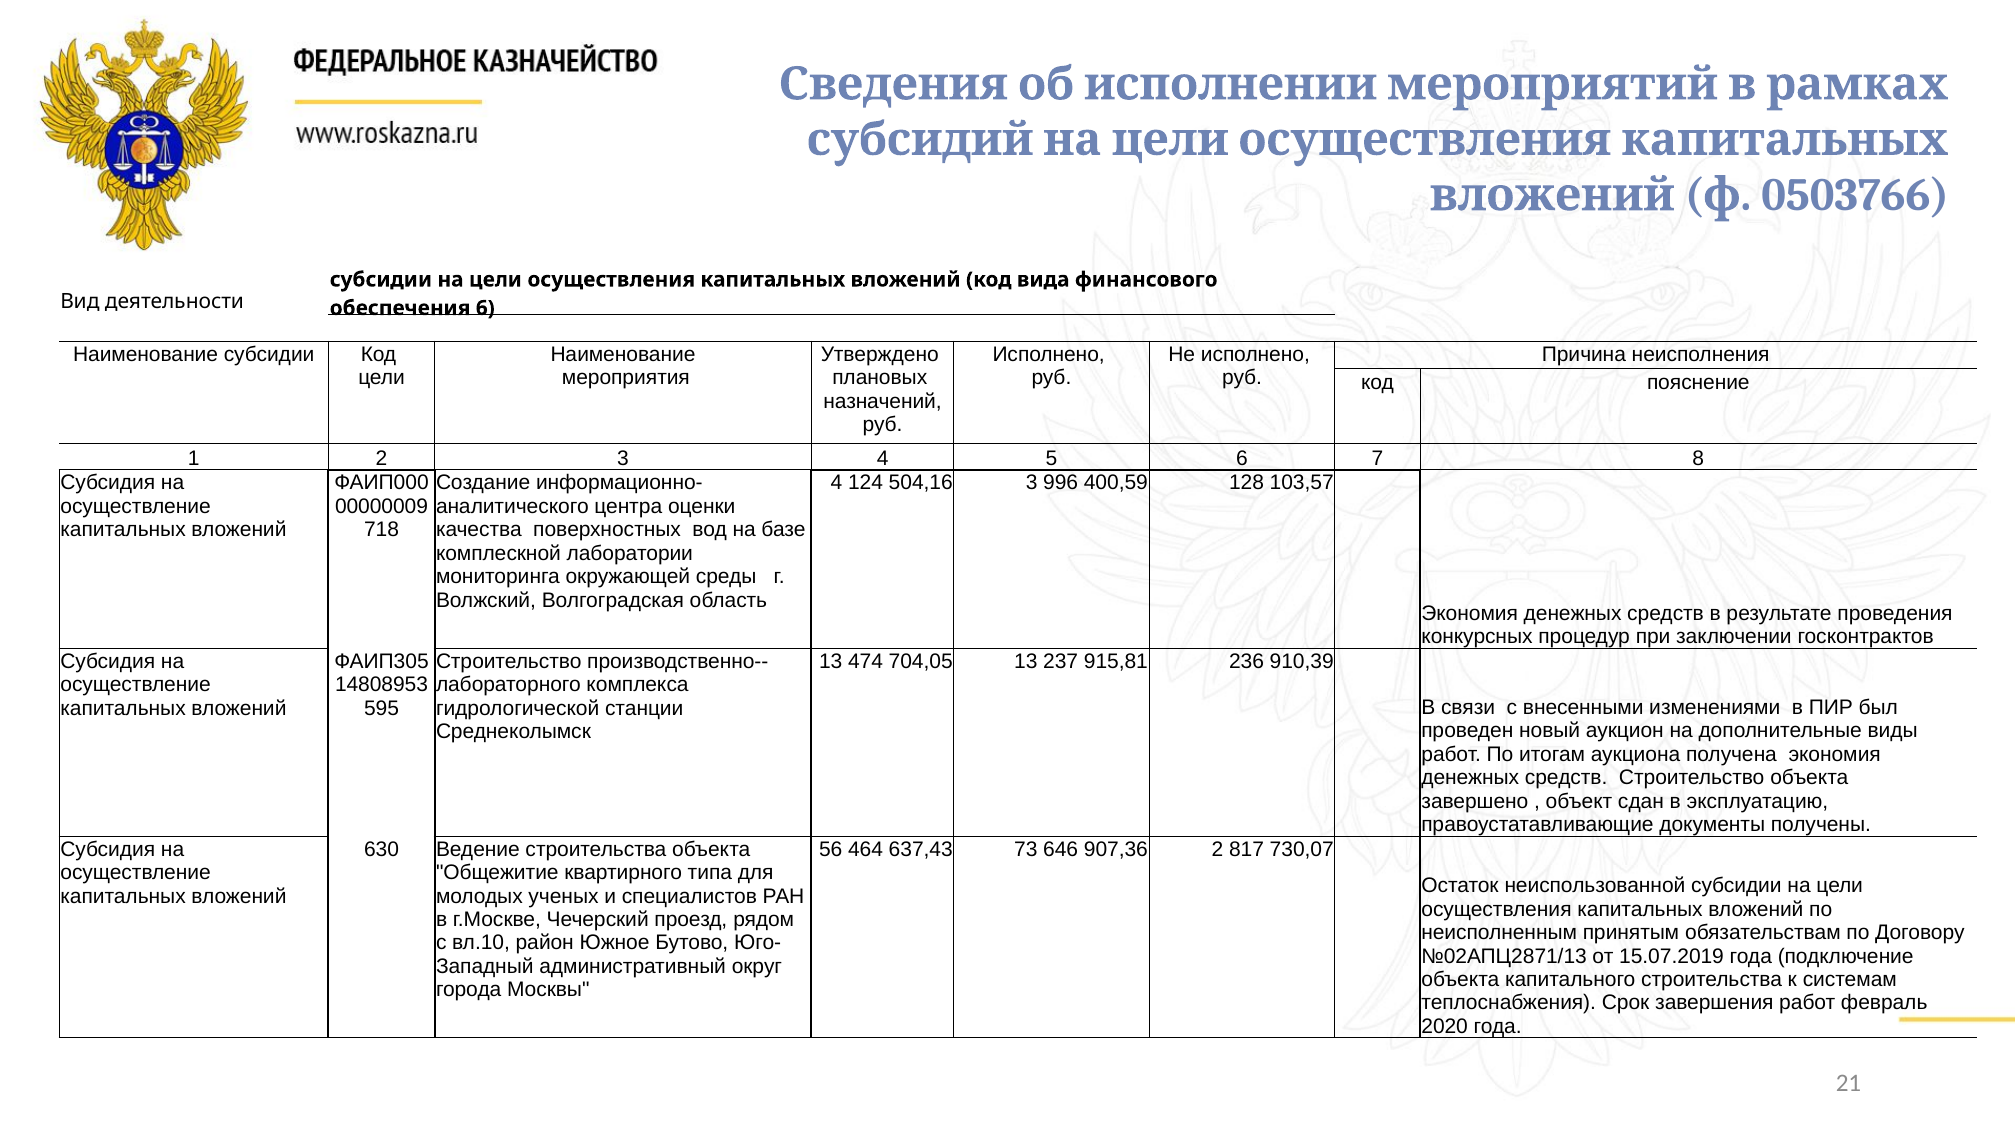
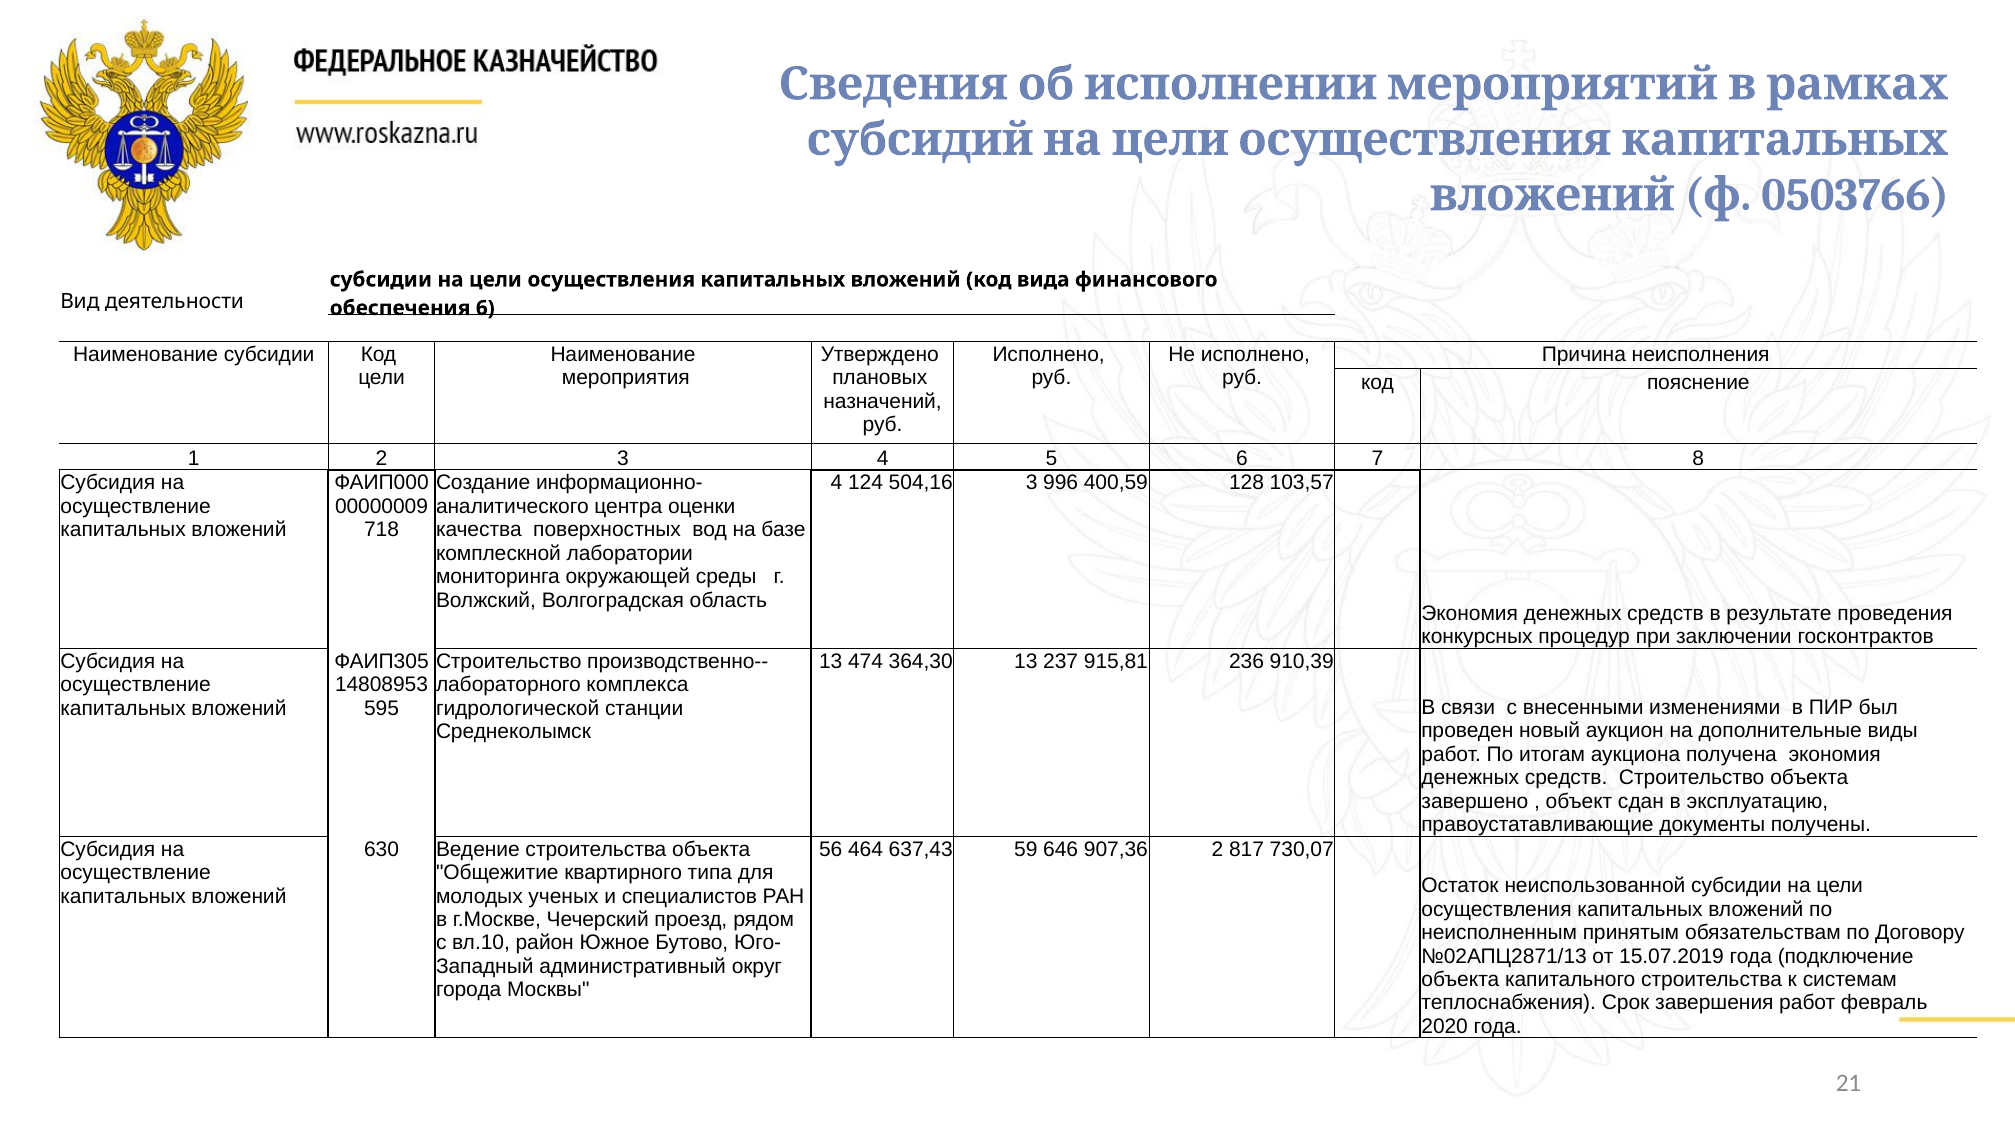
704,05: 704,05 -> 364,30 (921, 661)
73: 73 -> 59 (1026, 849)
